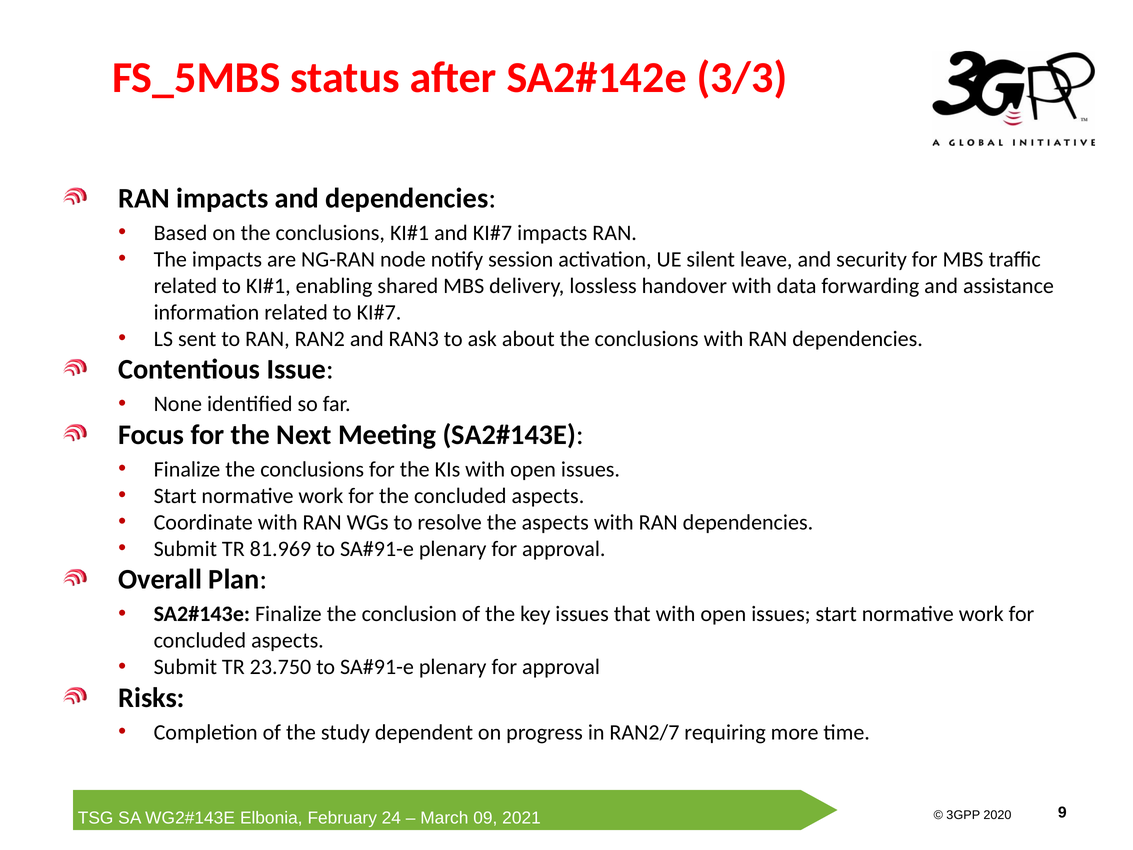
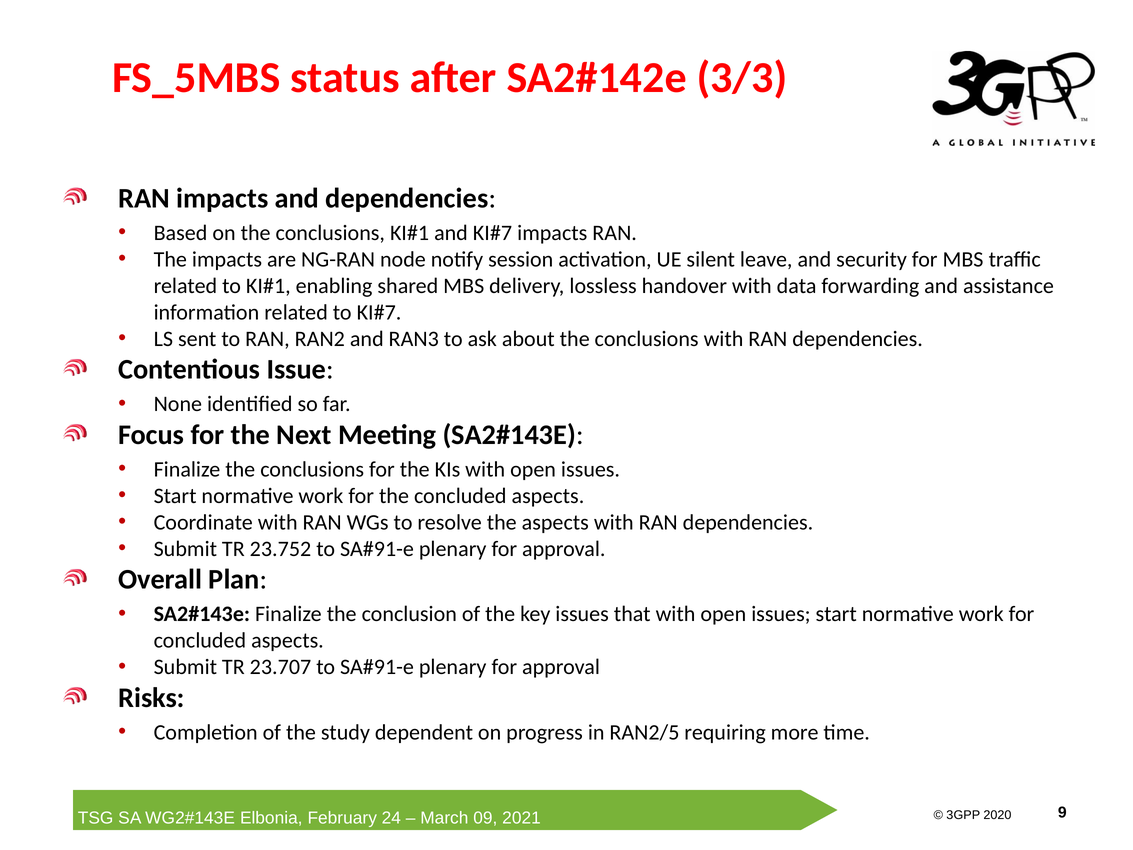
81.969: 81.969 -> 23.752 (280, 549)
23.750: 23.750 -> 23.707 (280, 667)
RAN2/7: RAN2/7 -> RAN2/5 (644, 732)
